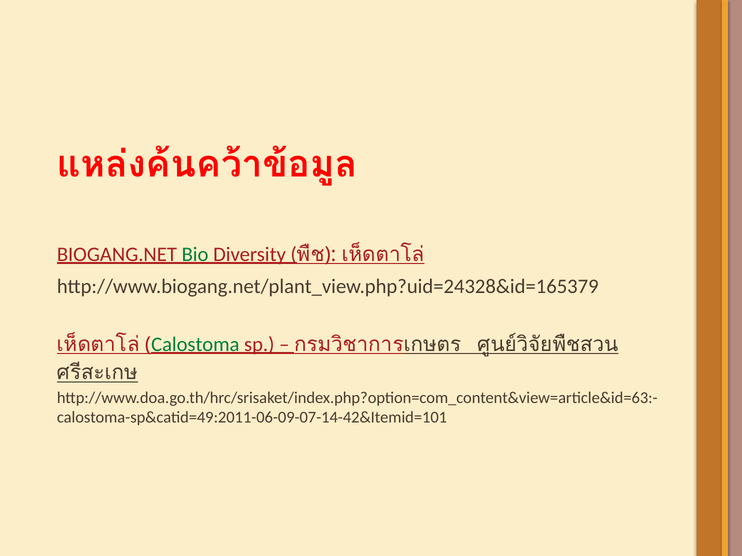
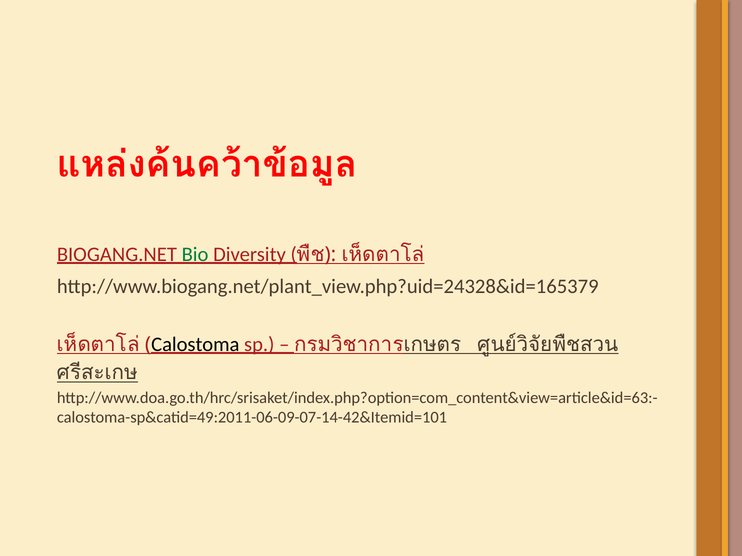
Calostoma colour: green -> black (195, 345)
